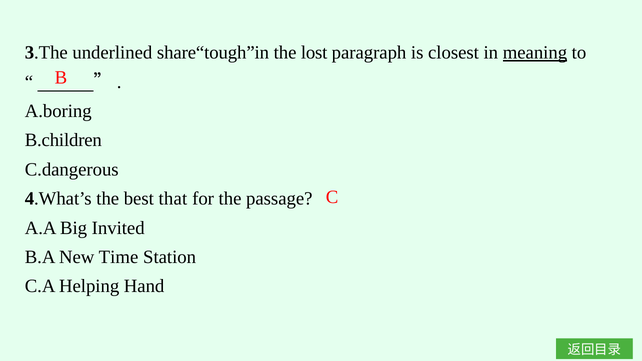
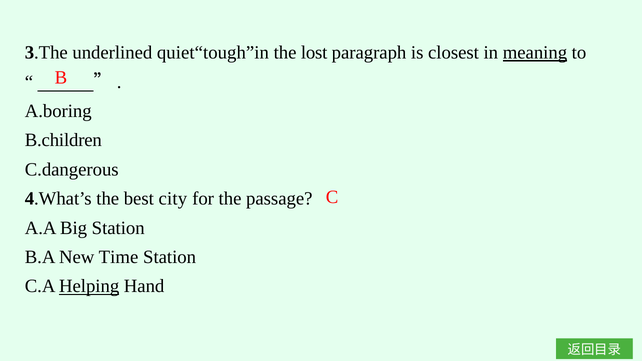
share“tough”in: share“tough”in -> quiet“tough”in (213, 53)
that: that -> city (173, 199)
Big Invited: Invited -> Station (118, 228)
Helping underline: none -> present (89, 286)
